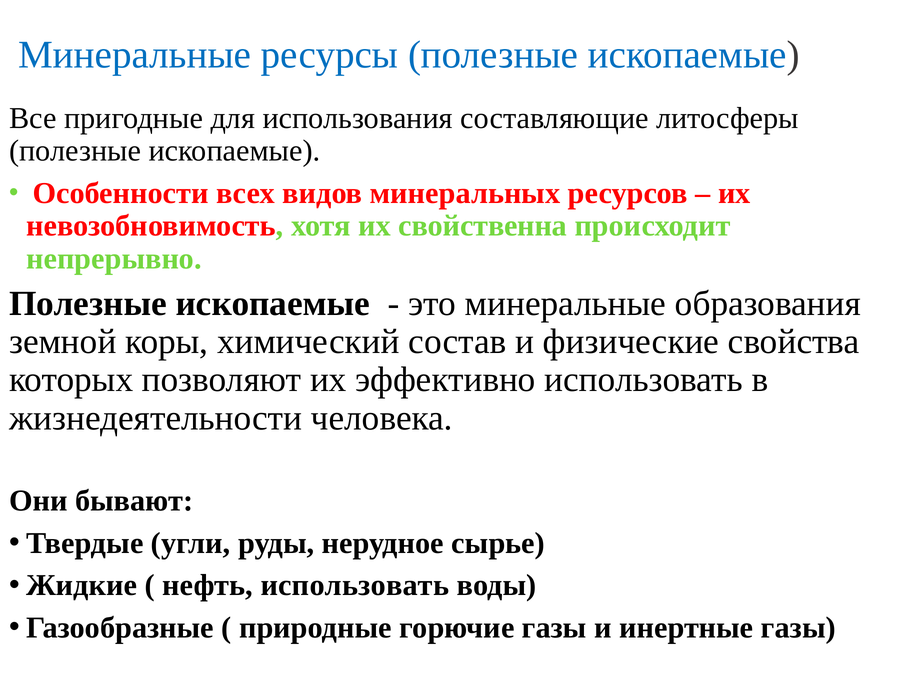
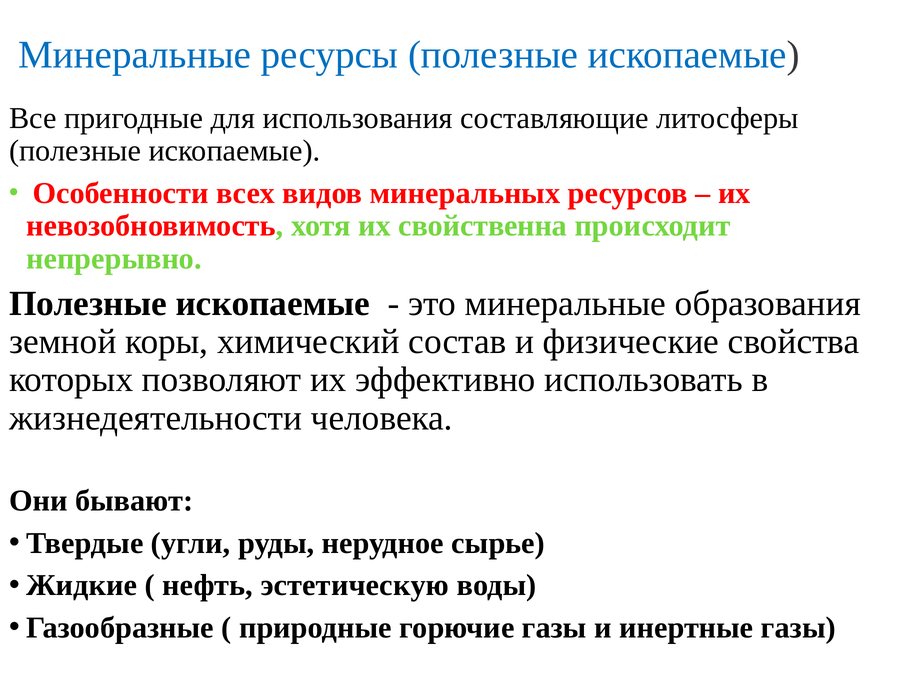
нефть использовать: использовать -> эстетическую (355, 585)
